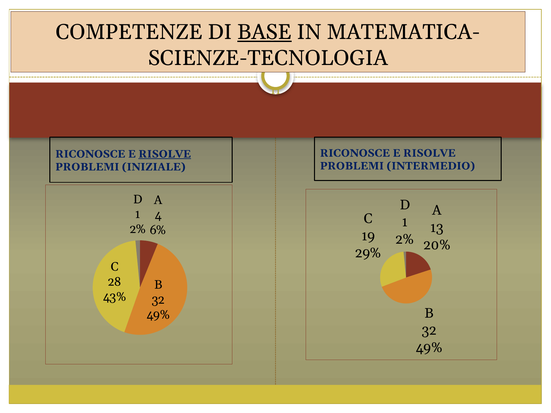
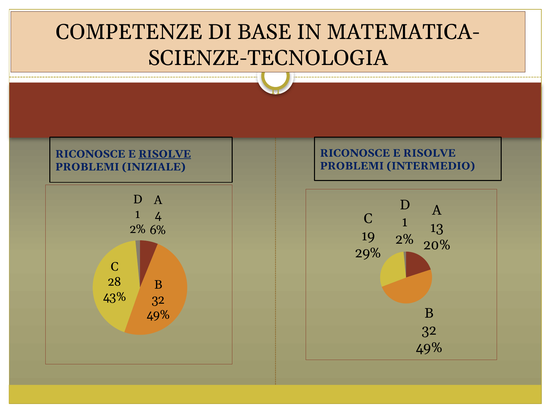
BASE underline: present -> none (265, 32)
